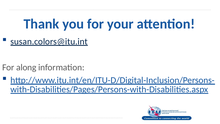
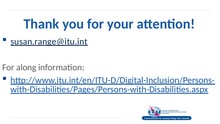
susan.colors@itu.int: susan.colors@itu.int -> susan.range@itu.int (49, 41)
